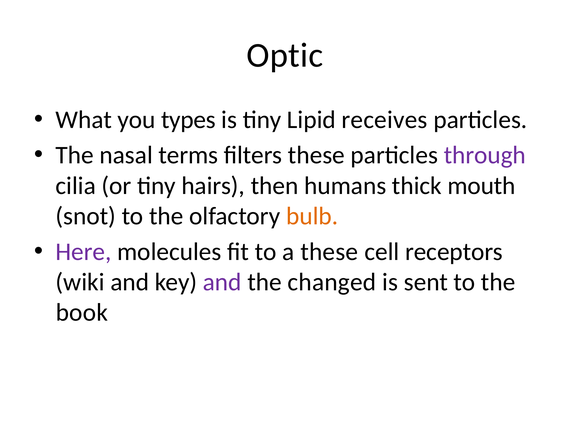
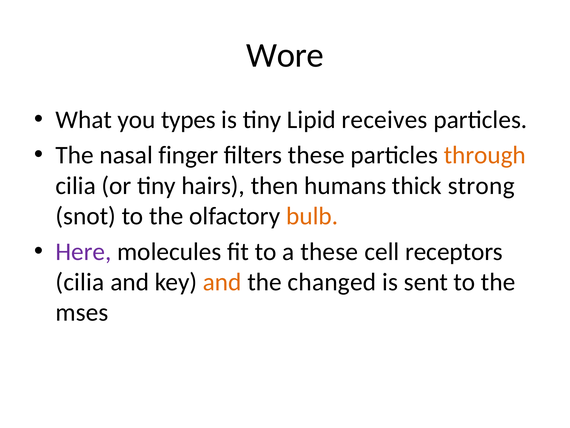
Optic: Optic -> Wore (285, 55)
terms: terms -> finger (188, 155)
through colour: purple -> orange (485, 155)
mouth: mouth -> strong (481, 185)
wiki: wiki -> cilia (80, 282)
and colour: purple -> orange (222, 282)
book: book -> mses (82, 312)
